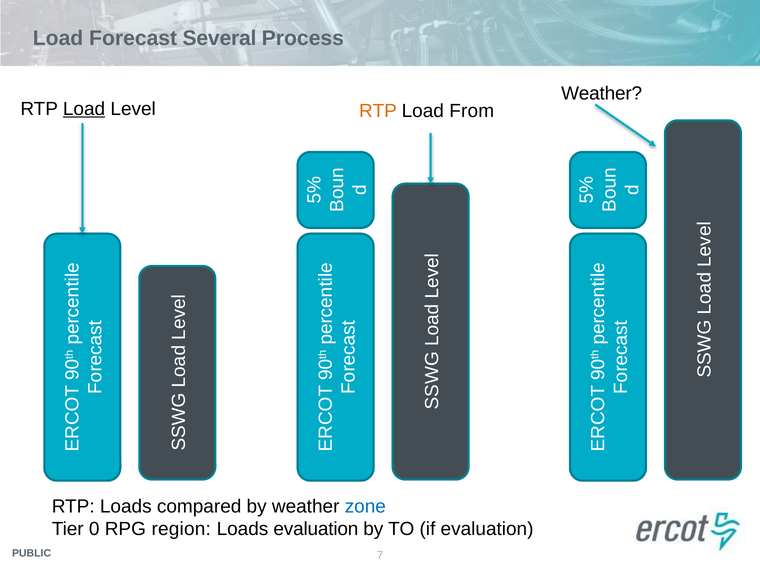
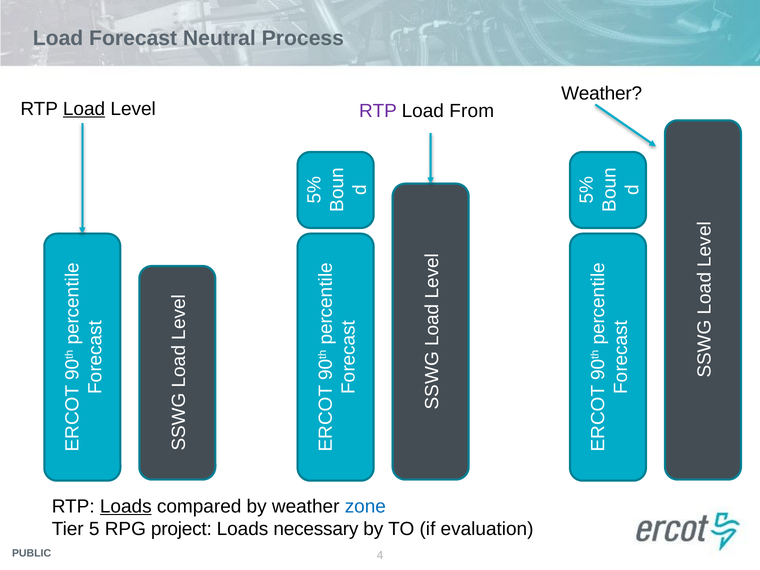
Several: Several -> Neutral (219, 38)
RTP colour: orange -> purple (378, 111)
Loads underline: none -> present (126, 506)
Tier 0: 0 -> 5 (94, 529)
region: region -> project (181, 529)
Loads evaluation: evaluation -> necessary (316, 529)
7: 7 -> 4 (380, 556)
